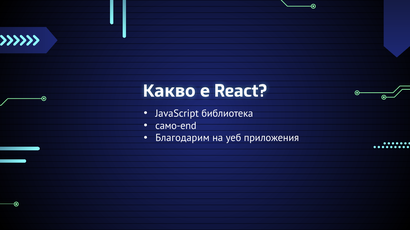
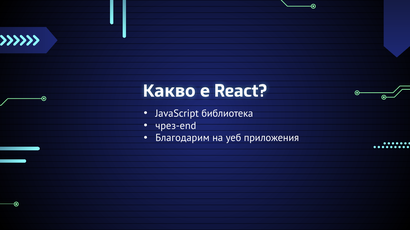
само-end: само-end -> чрез-end (176, 126)
